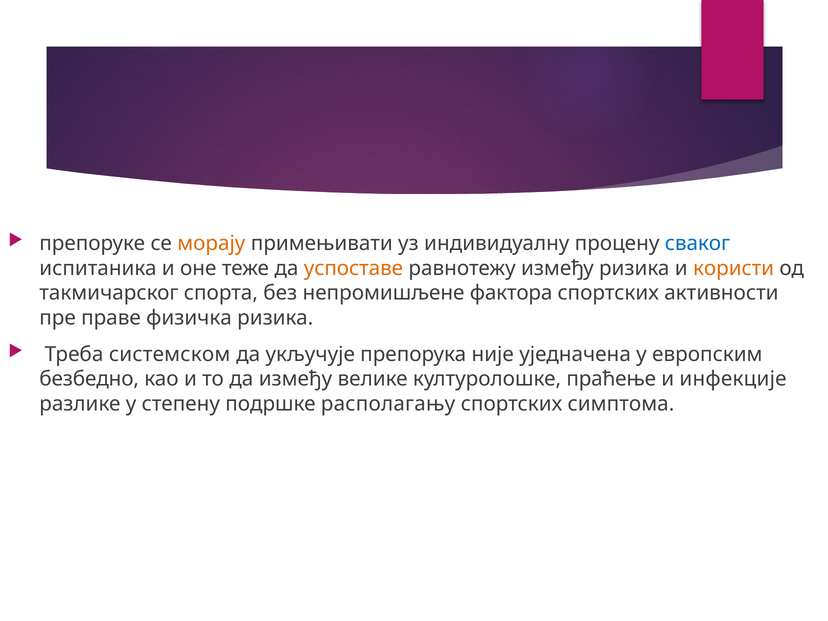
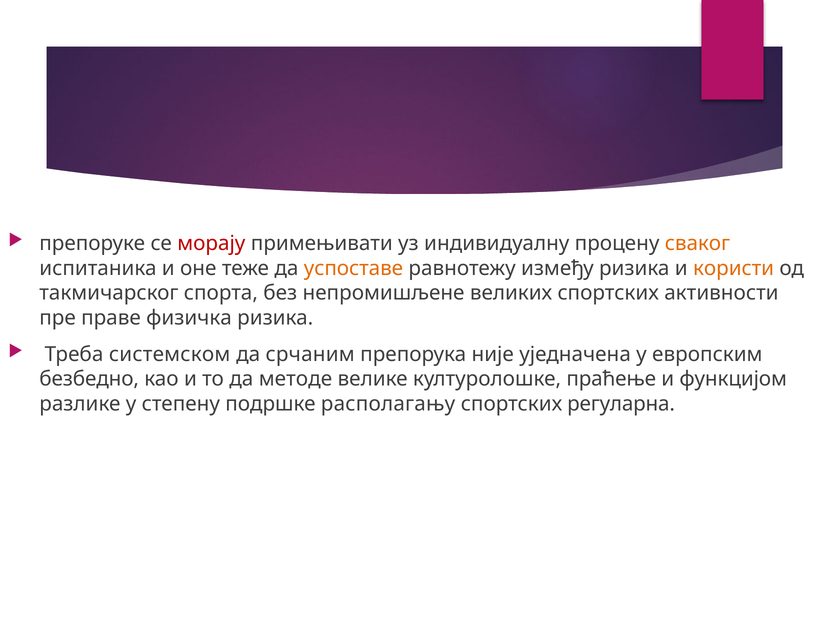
морају colour: orange -> red (211, 243)
сваког colour: blue -> orange (697, 243)
фактора: фактора -> великих (511, 293)
укључује: укључује -> срчаним (310, 354)
да између: између -> методе (295, 379)
инфекције: инфекције -> функцијом (733, 379)
симптома: симптома -> регуларна (621, 404)
